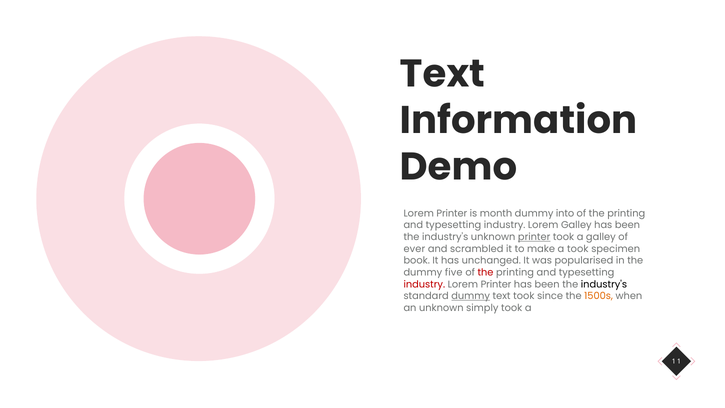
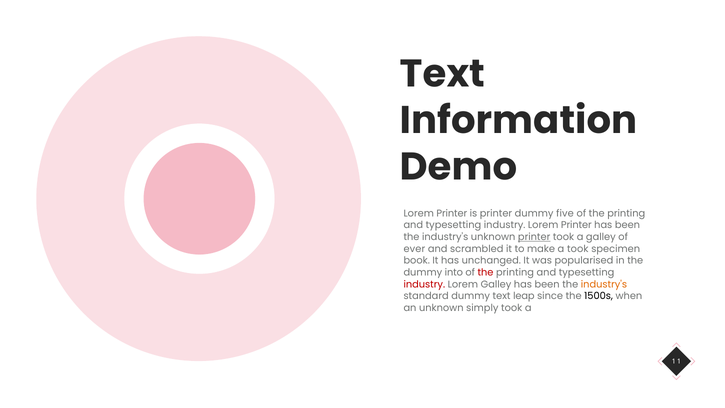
is month: month -> printer (496, 213)
into: into -> five (565, 213)
industry Lorem Galley: Galley -> Printer (576, 225)
five: five -> into (454, 272)
Printer: Printer -> Galley (496, 284)
industry's colour: black -> orange (604, 284)
dummy underline: present -> none (471, 296)
text took: took -> leap (524, 296)
1500s colour: orange -> black (599, 296)
